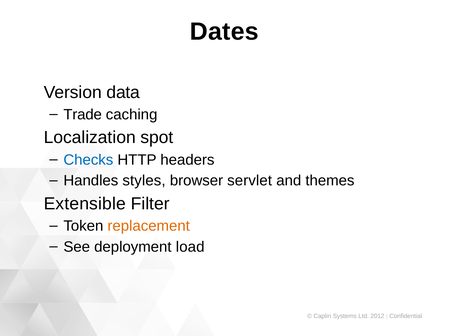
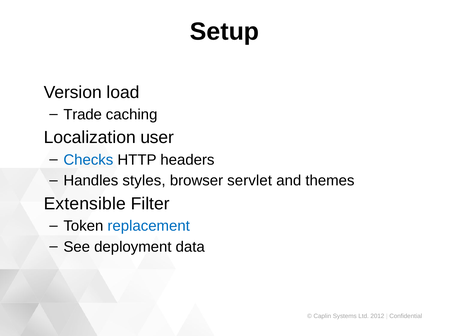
Dates: Dates -> Setup (225, 32)
data: data -> load (123, 92)
spot: spot -> user (157, 138)
replacement colour: orange -> blue (149, 226)
load: load -> data (190, 247)
